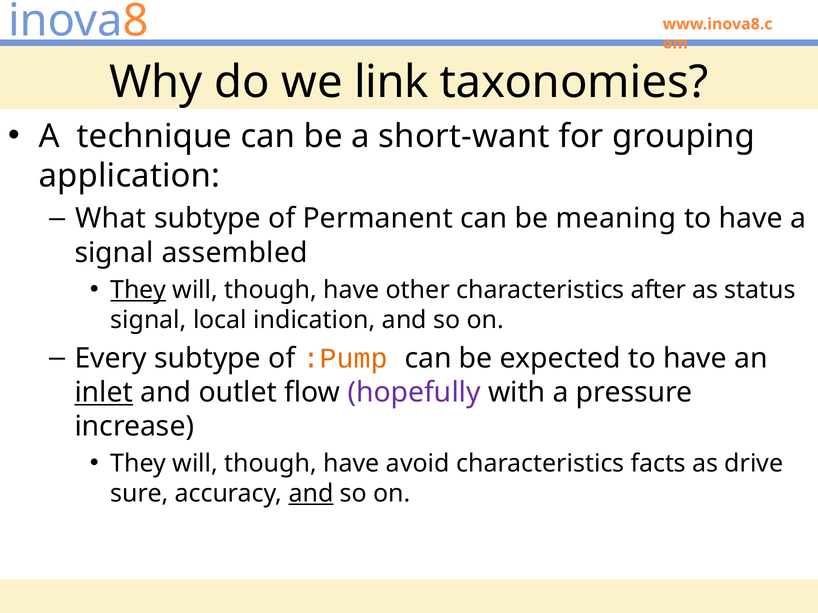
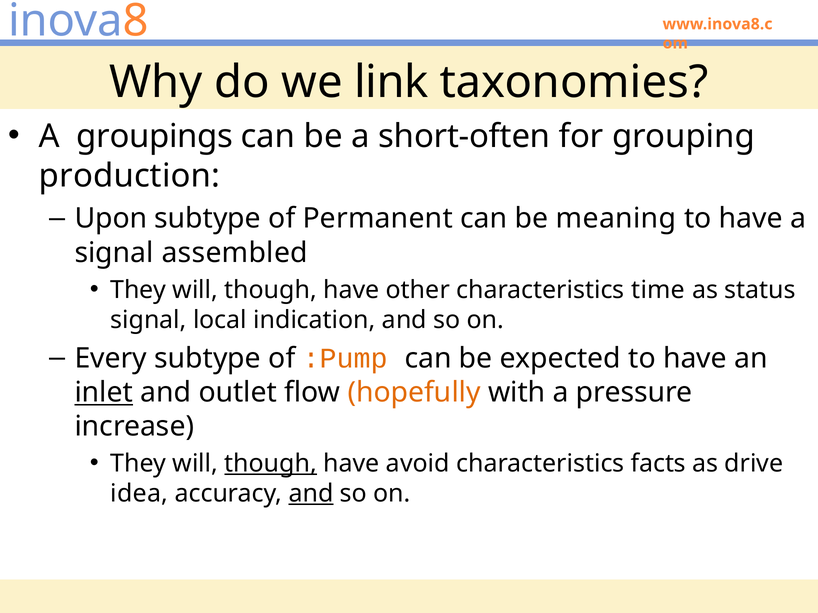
technique: technique -> groupings (155, 136)
short-want: short-want -> short-often (464, 136)
application: application -> production (129, 176)
What: What -> Upon (111, 219)
They underline: present -> none (138, 290)
after: after -> time (658, 290)
hopefully colour: purple -> orange (414, 393)
though underline: none -> present (271, 464)
sure: sure -> idea (139, 494)
